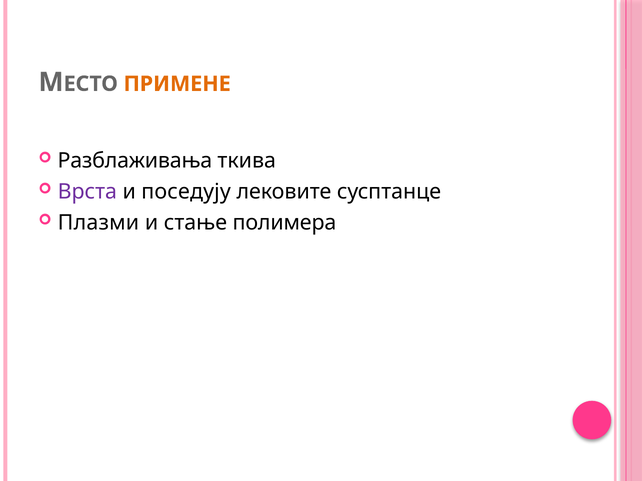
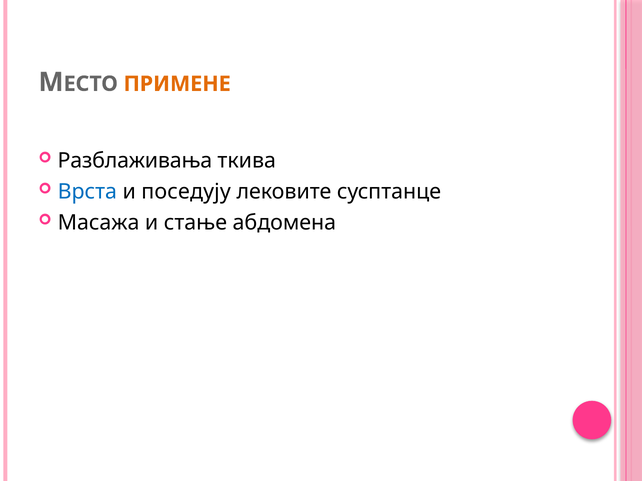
Врста colour: purple -> blue (87, 192)
Плазми: Плазми -> Масажа (99, 223)
полимера: полимера -> абдомена (284, 223)
